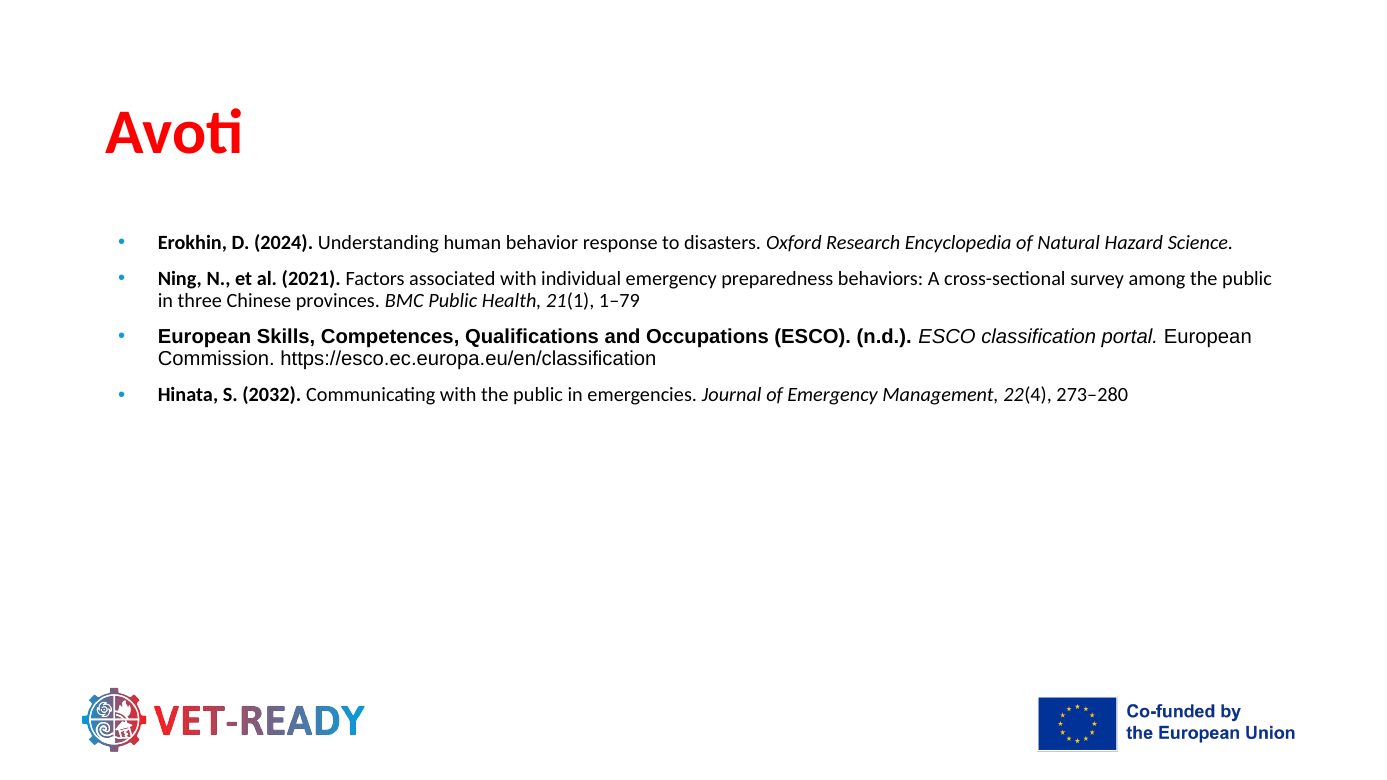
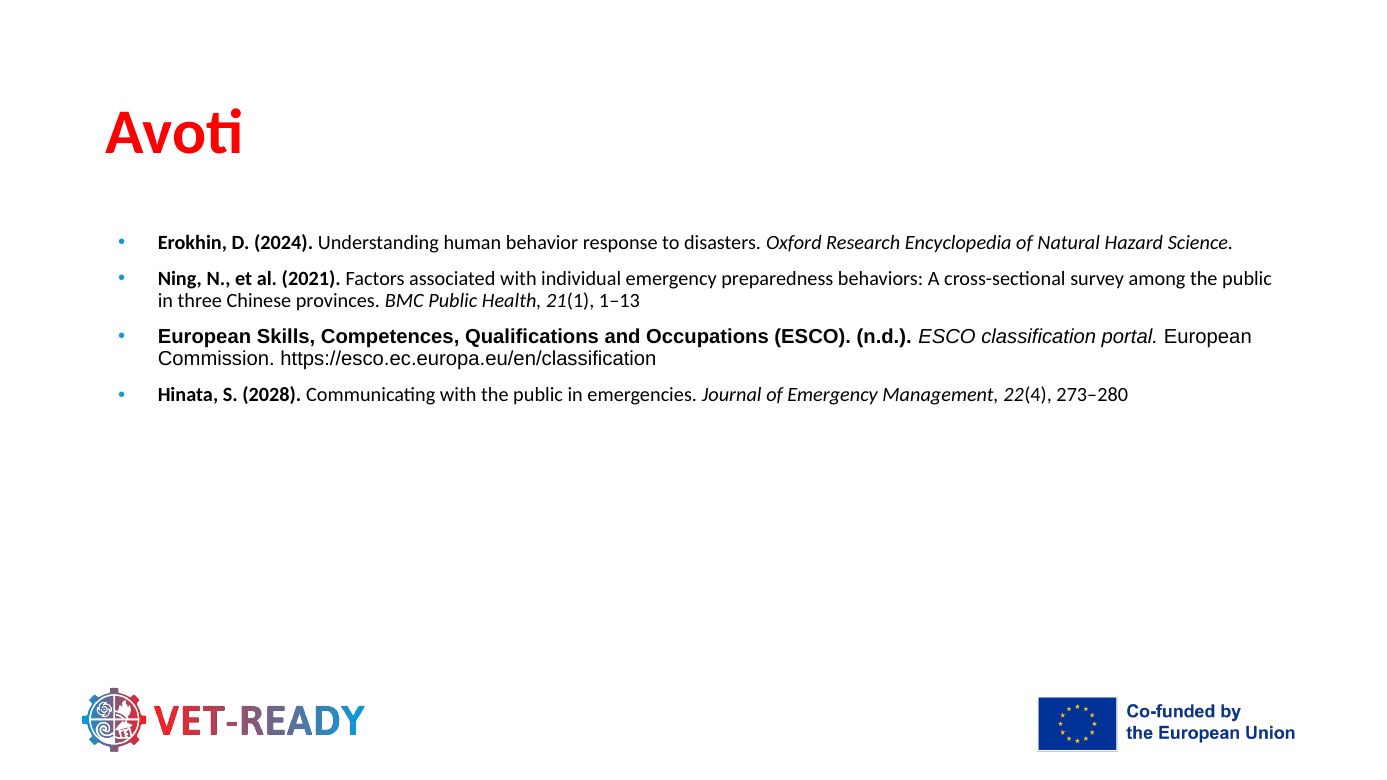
1–79: 1–79 -> 1–13 (619, 301)
2032: 2032 -> 2028 (272, 395)
